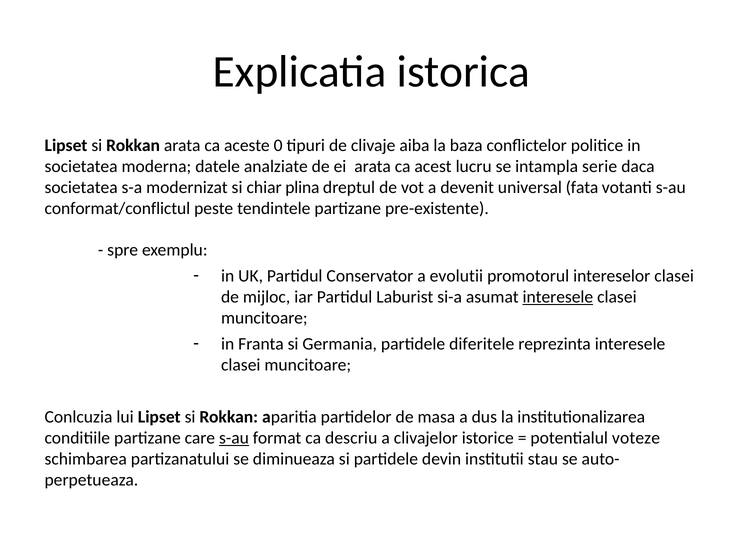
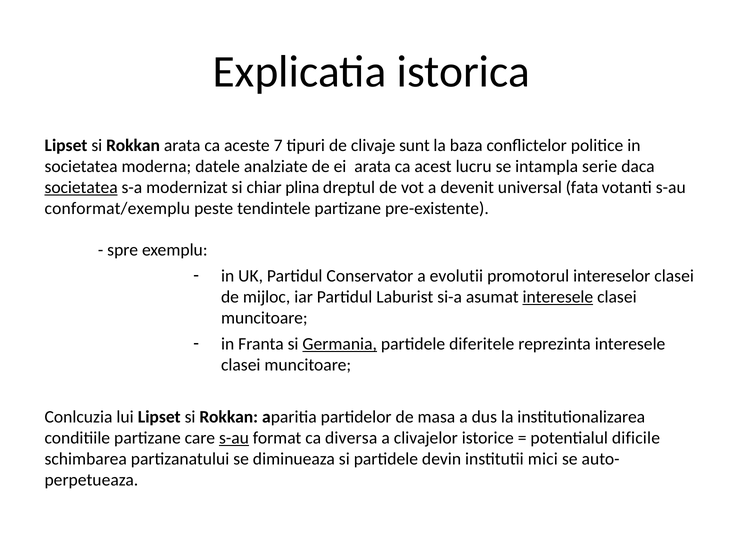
0: 0 -> 7 (278, 145)
aiba: aiba -> sunt (414, 145)
societatea underline: none -> present (81, 188)
conformat/conflictul: conformat/conflictul -> conformat/exemplu (117, 209)
Germania underline: none -> present (340, 344)
descriu: descriu -> diversa (351, 438)
voteze: voteze -> dificile (636, 438)
stau: stau -> mici (543, 459)
